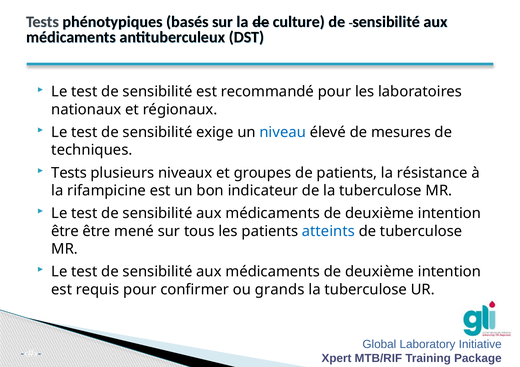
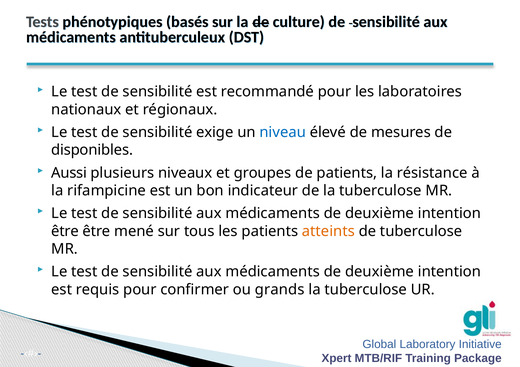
techniques: techniques -> disponibles (92, 150)
Tests: Tests -> Aussi (69, 173)
atteints colour: blue -> orange (328, 231)
